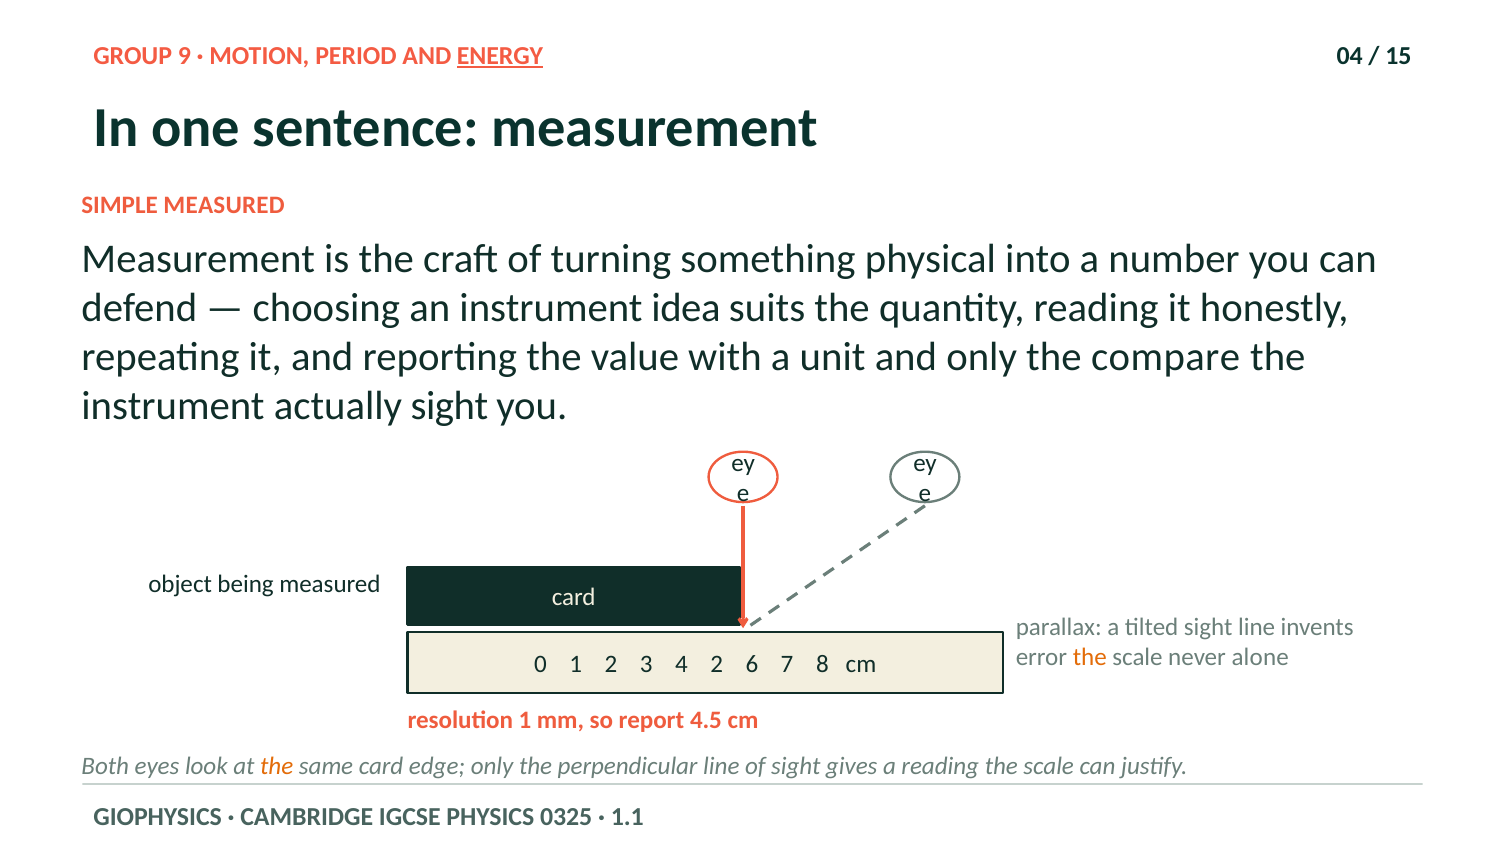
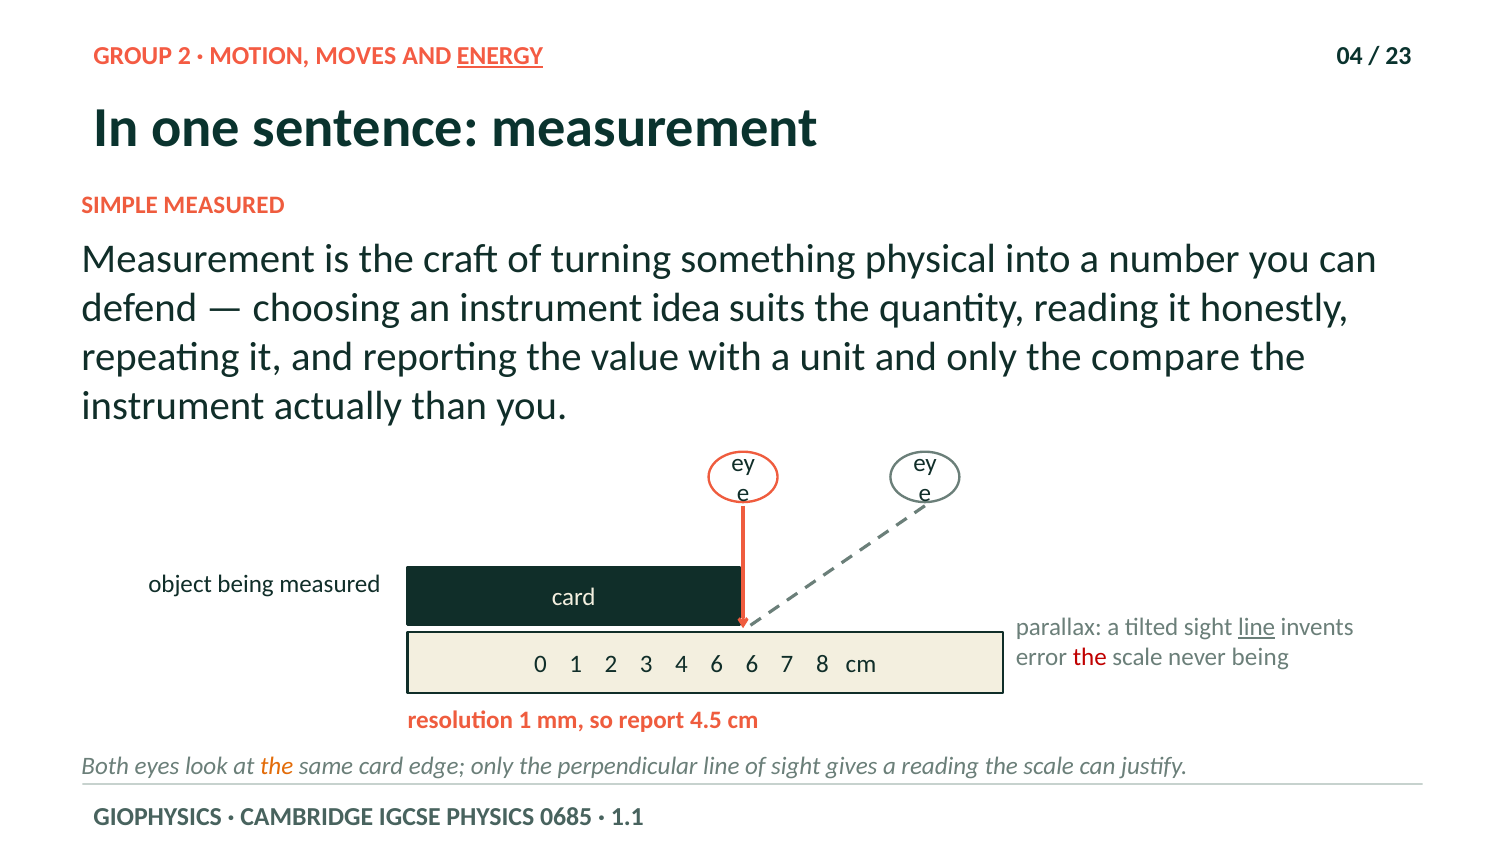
GROUP 9: 9 -> 2 (184, 56)
PERIOD: PERIOD -> MOVES (356, 56)
15: 15 -> 23 (1398, 56)
actually sight: sight -> than (449, 406)
line underline: none -> present (1257, 627)
the colour: orange -> red (1090, 657)
never alone: alone -> being (1260, 657)
4 2: 2 -> 6 (717, 664)
0325: 0325 -> 0685 (566, 817)
